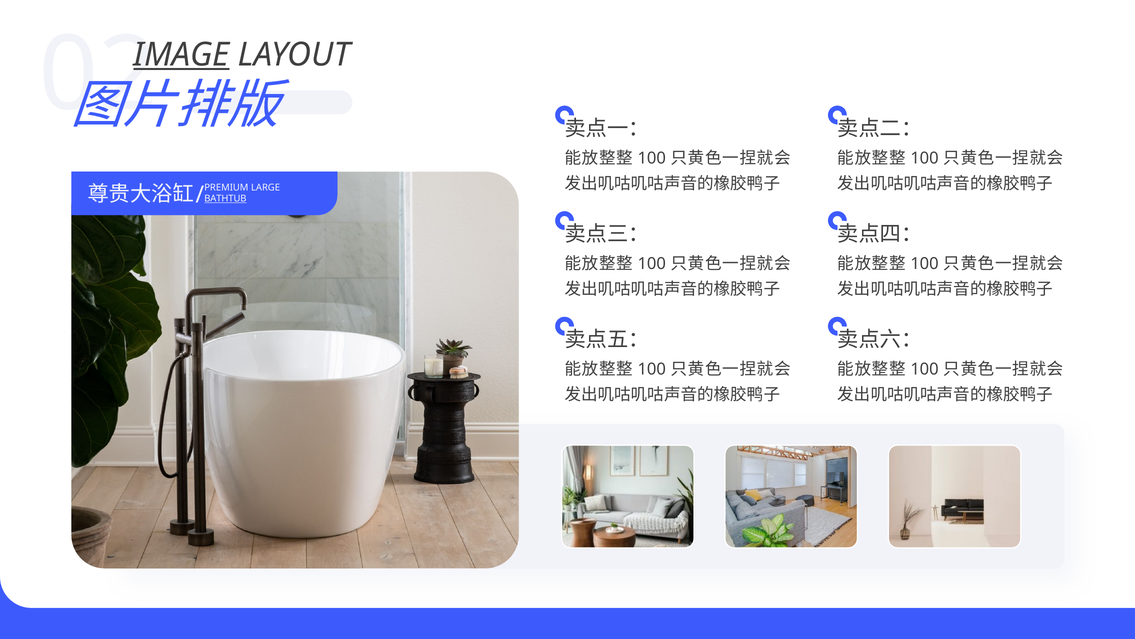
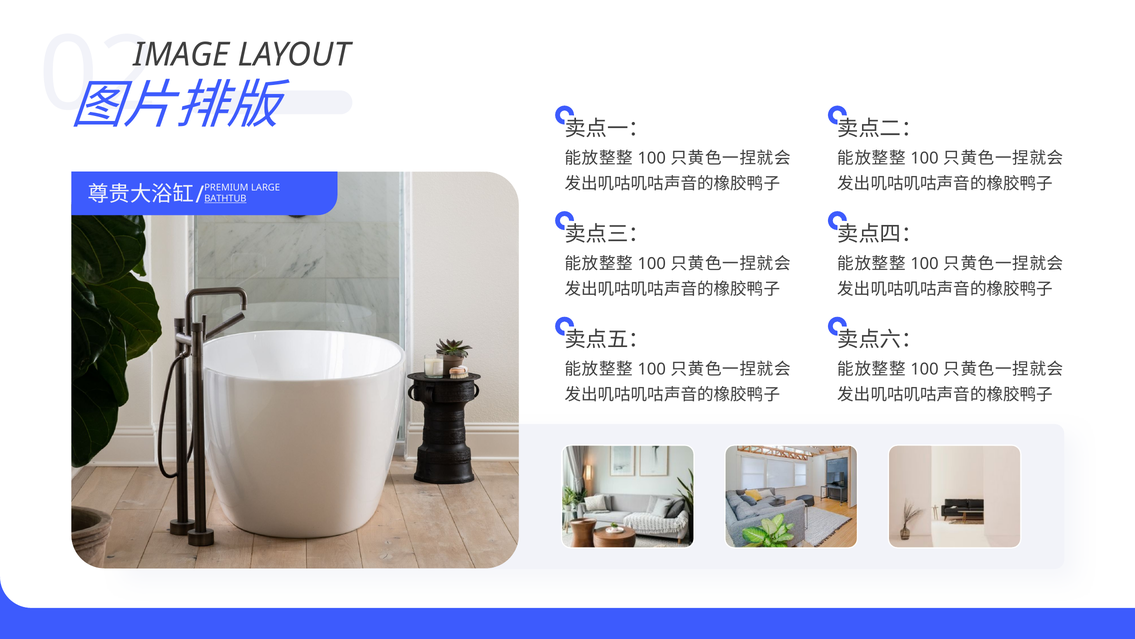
IMAGE underline: present -> none (181, 55)
